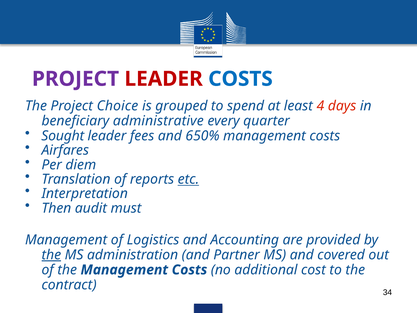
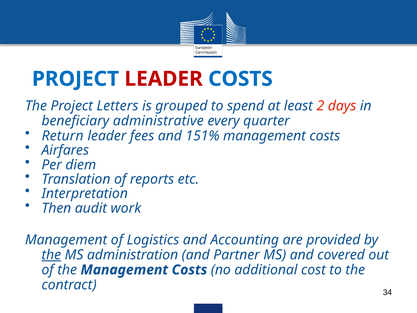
PROJECT colour: purple -> blue (76, 79)
Choice: Choice -> Letters (117, 106)
4: 4 -> 2 (320, 106)
Sought: Sought -> Return (63, 136)
650%: 650% -> 151% (203, 136)
etc underline: present -> none (188, 179)
must: must -> work (126, 208)
